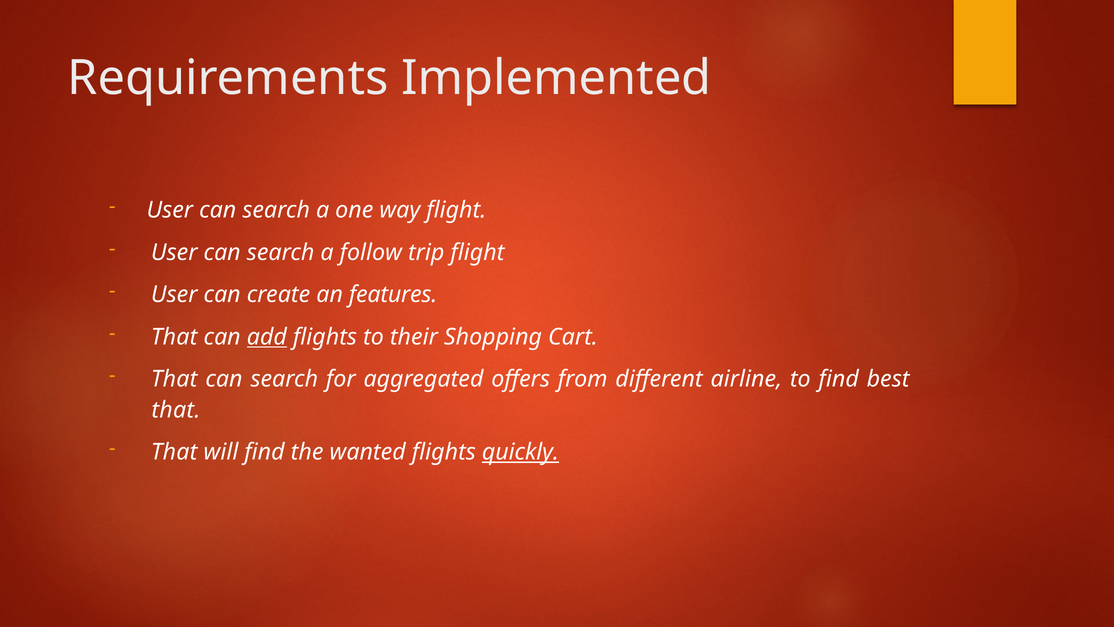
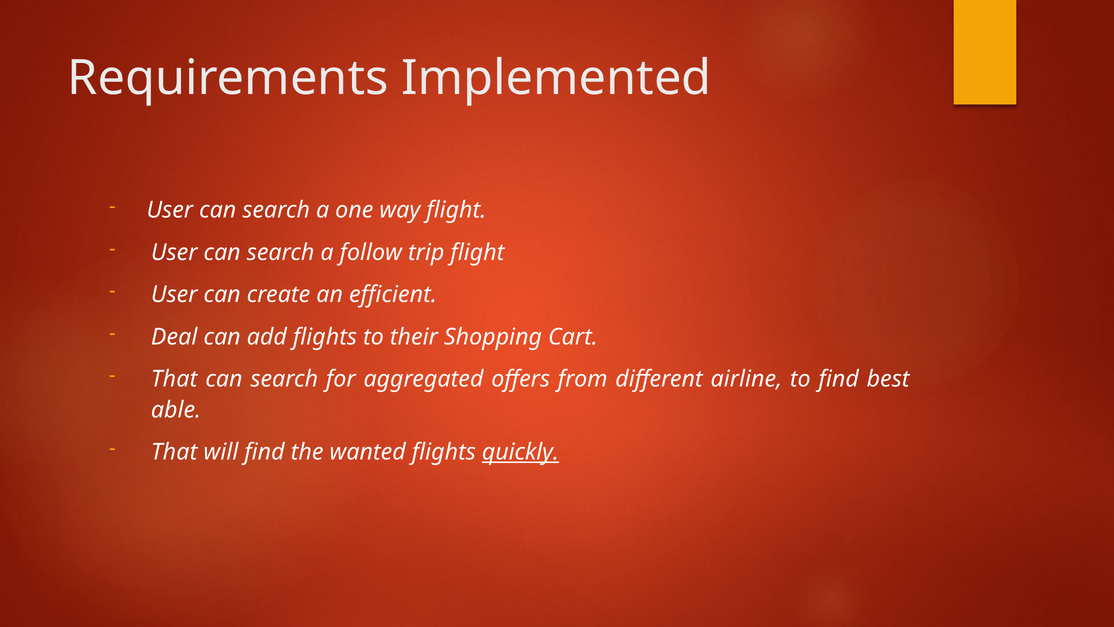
features: features -> efficient (393, 295)
That: That -> Deal (174, 337)
add underline: present -> none (267, 337)
that: that -> able (176, 410)
